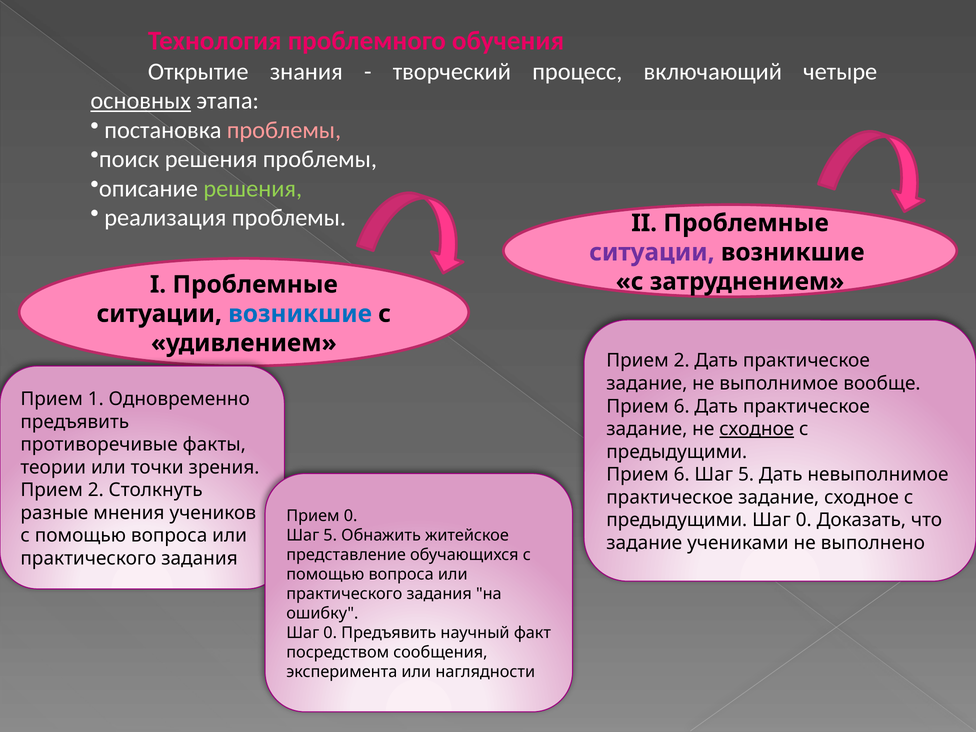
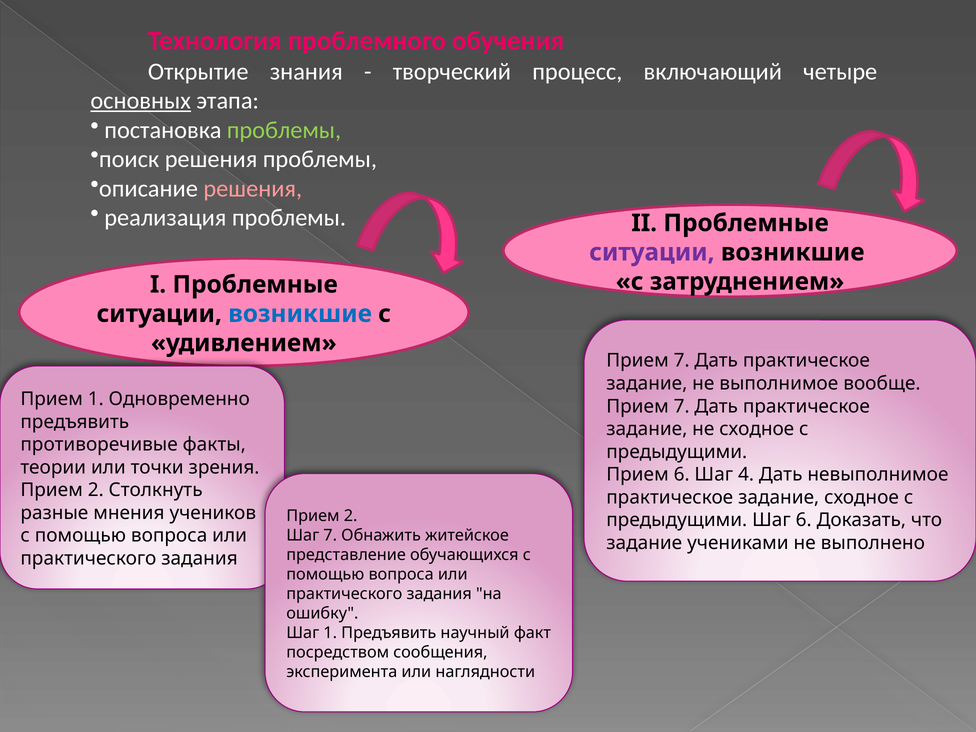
проблемы colour: pink -> light green (284, 130)
решения colour: light green -> pink (253, 189)
2: 2 -> 7 (682, 361)
6: 6 -> 7 (682, 406)
сходное underline: present -> none (757, 429)
6 Шаг 5: 5 -> 4 (746, 475)
0: 0 -> 2 (351, 516)
предыдущими Шаг 0: 0 -> 6 (804, 520)
5: 5 -> 7 (330, 535)
0: 0 -> 1 (330, 633)
